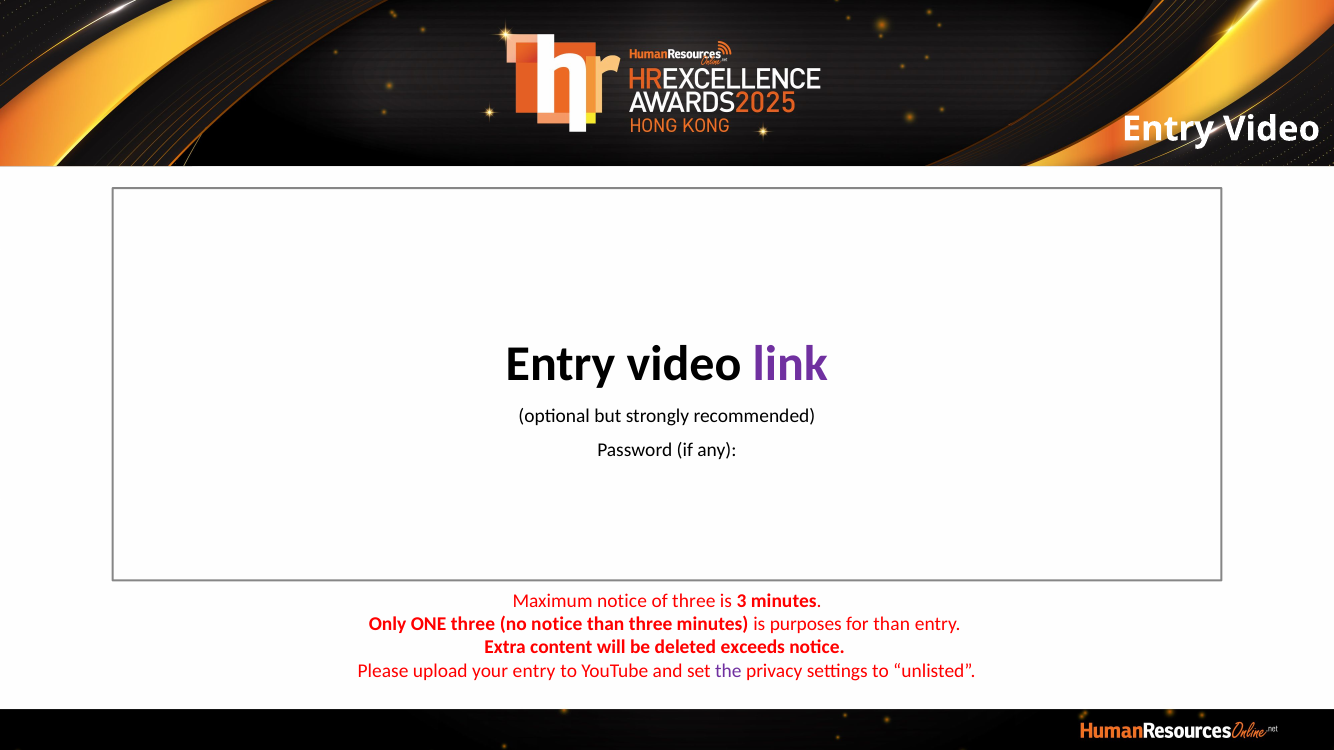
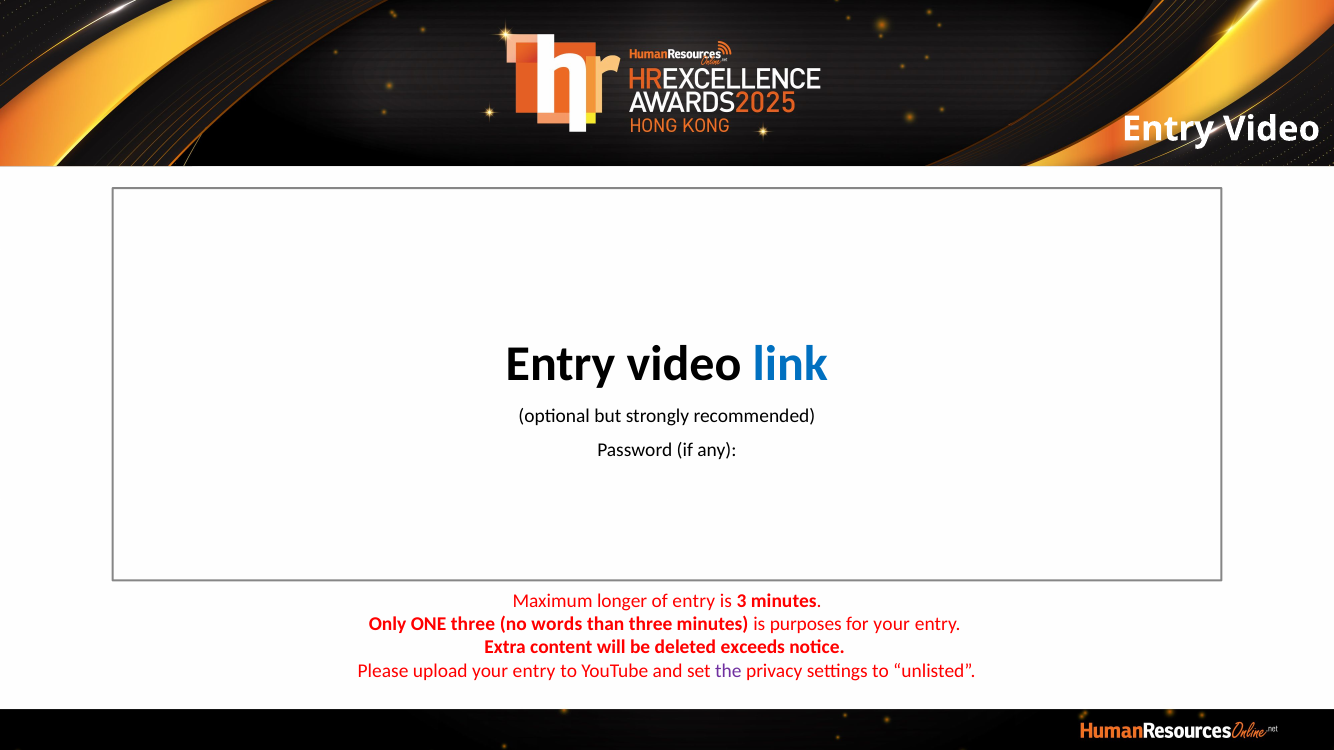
link colour: purple -> blue (790, 364)
Maximum notice: notice -> longer (622, 601)
of three: three -> entry (694, 601)
no notice: notice -> words (557, 624)
for than: than -> your (892, 624)
